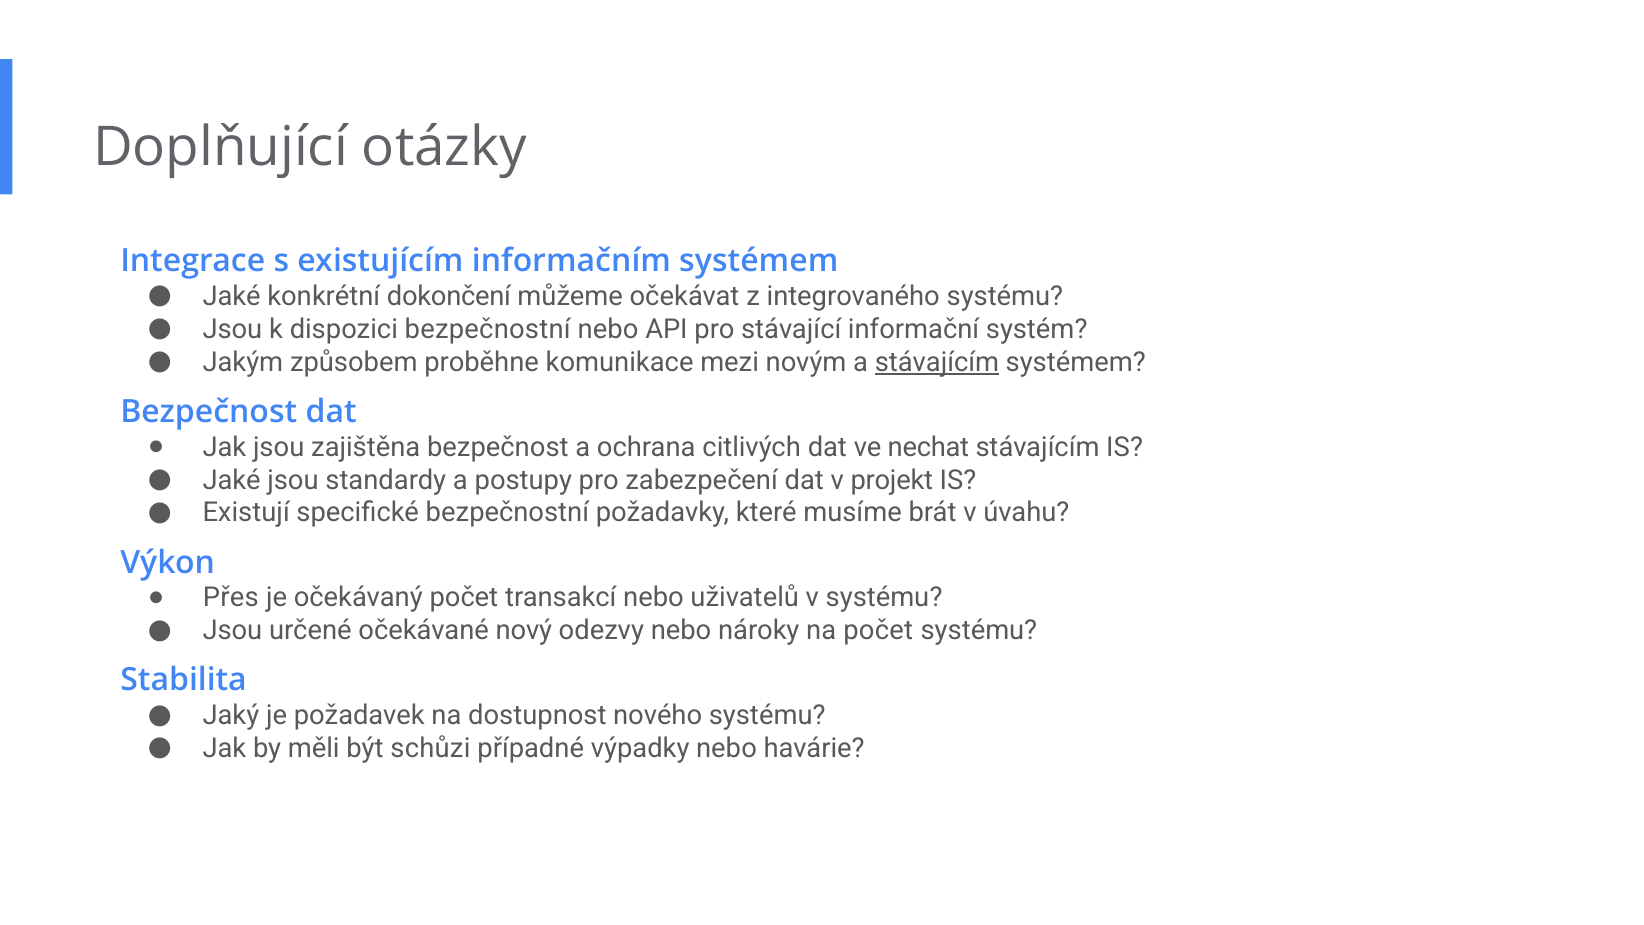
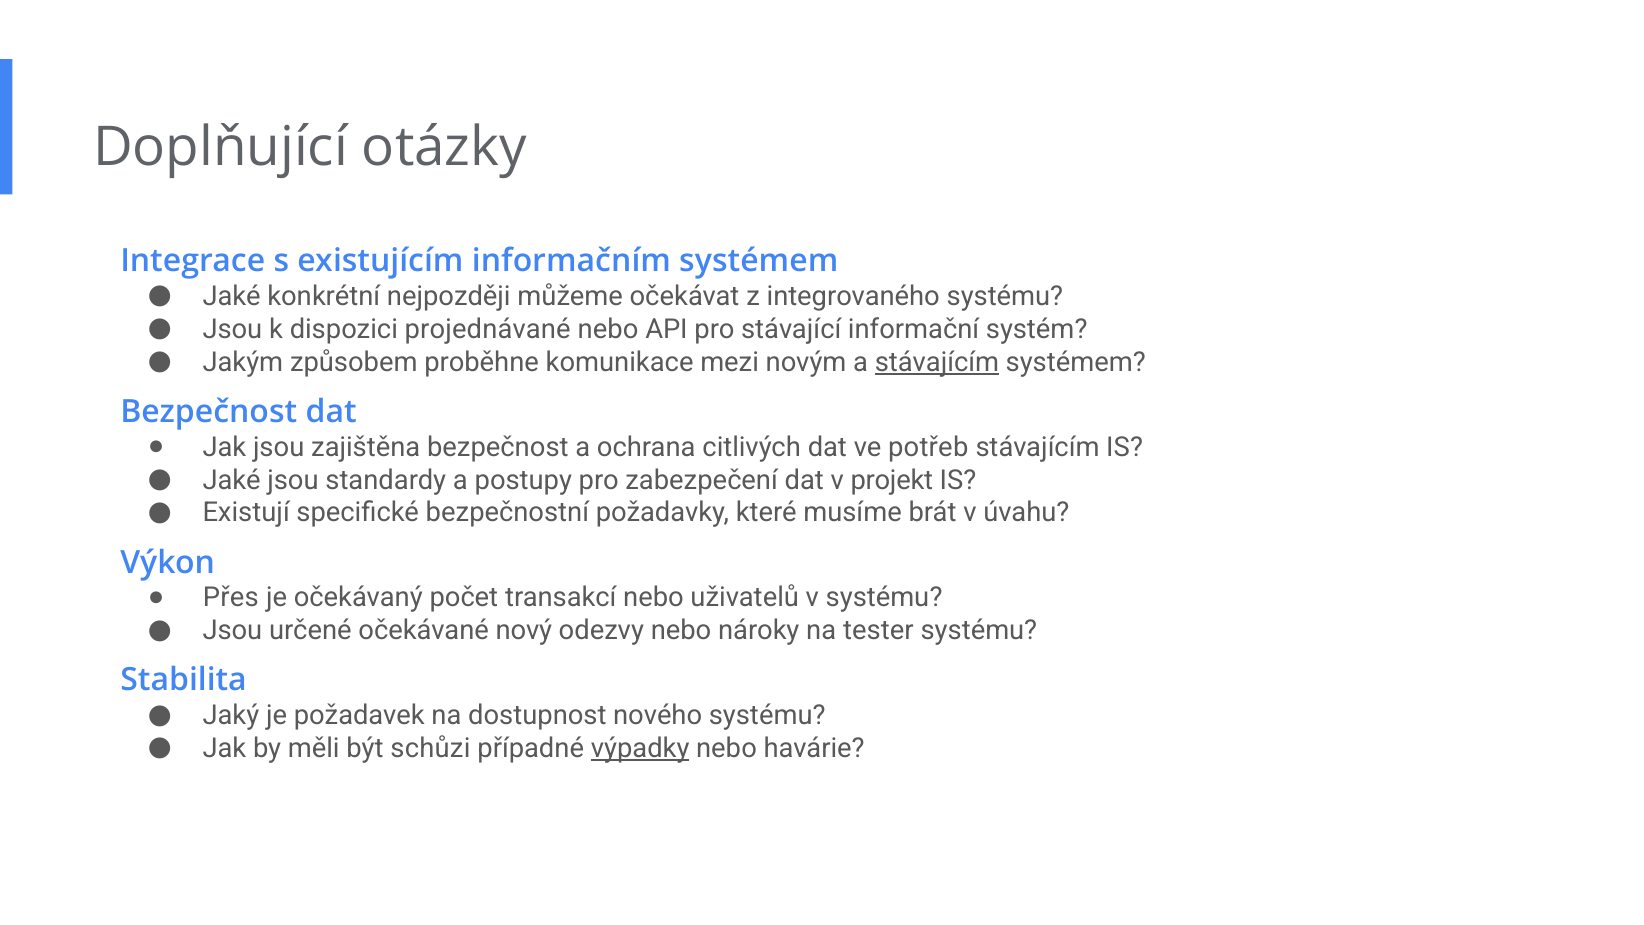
dokončení: dokončení -> nejpozději (449, 296)
dispozici bezpečnostní: bezpečnostní -> projednávané (488, 329)
nechat: nechat -> potřeb (928, 447)
na počet: počet -> tester (878, 631)
výpadky underline: none -> present (640, 748)
